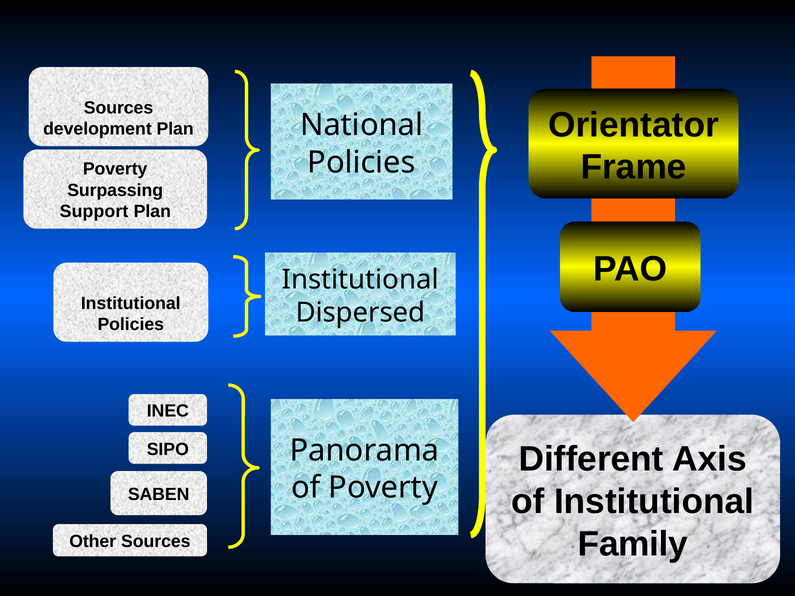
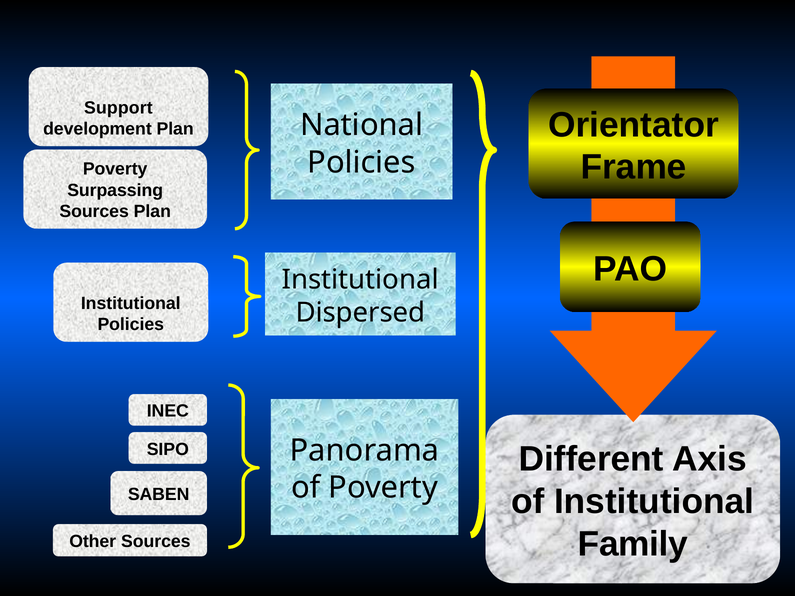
Sources: Sources -> Support (118, 108)
Support: Support -> Sources (94, 212)
